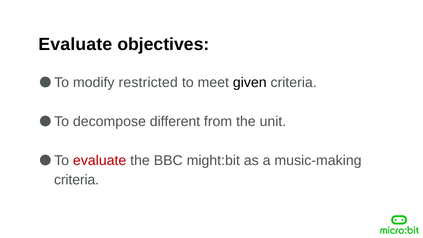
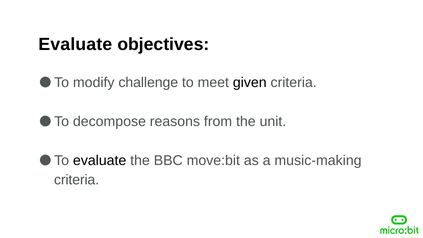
restricted: restricted -> challenge (148, 83)
different: different -> reasons (175, 121)
evaluate colour: red -> black (100, 160)
might:bit: might:bit -> move:bit (213, 160)
